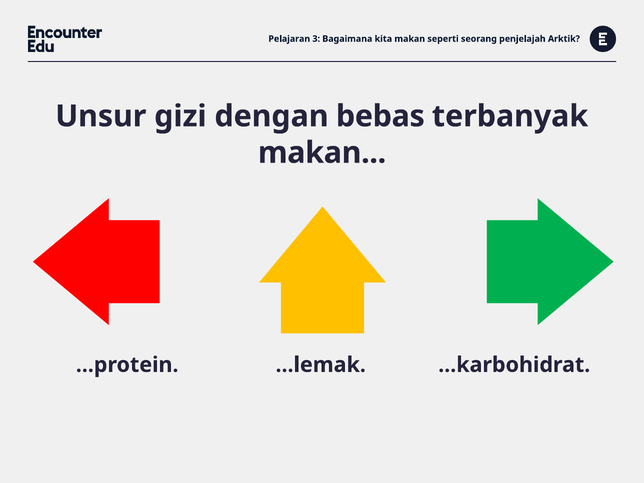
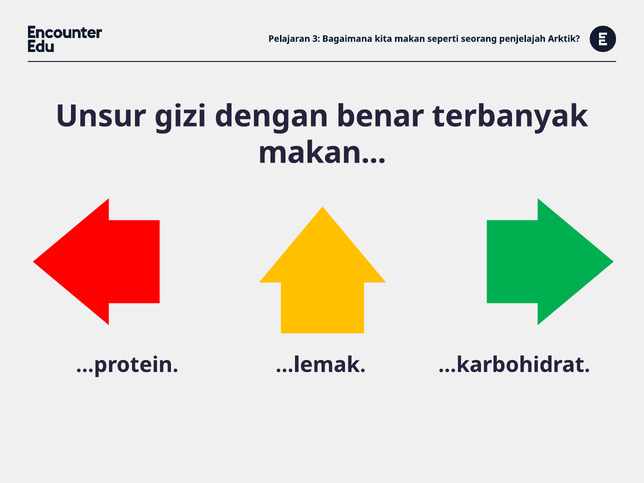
bebas: bebas -> benar (380, 116)
